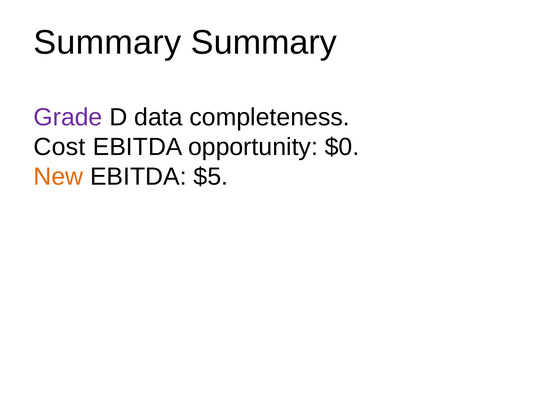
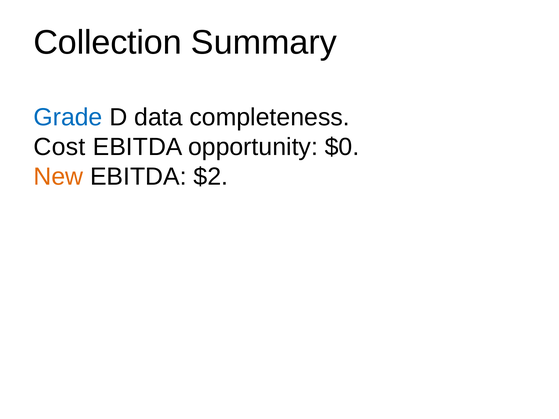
Summary: Summary -> Collection (108, 42)
Grade colour: purple -> blue (68, 117)
$5: $5 -> $2 (211, 177)
